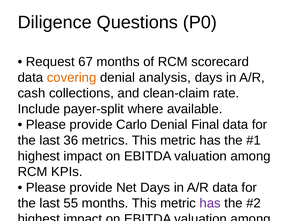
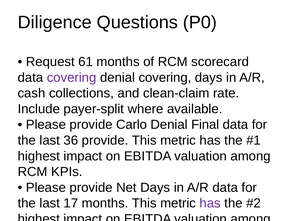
67: 67 -> 61 (86, 62)
covering colour: orange -> purple (72, 78)
denial analysis: analysis -> covering (165, 78)
36 metrics: metrics -> provide (105, 141)
55: 55 -> 17 (71, 203)
